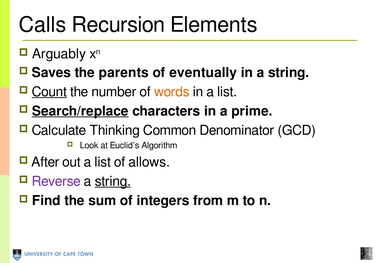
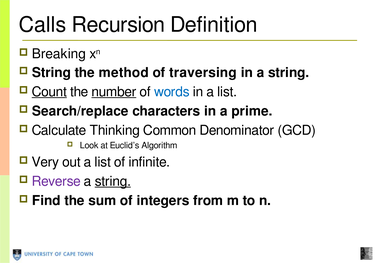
Elements: Elements -> Definition (214, 25)
Arguably: Arguably -> Breaking (59, 54)
Saves: Saves -> String (51, 72)
parents: parents -> method (124, 72)
eventually: eventually -> traversing (203, 72)
number underline: none -> present (114, 92)
words colour: orange -> blue (172, 92)
Search/replace underline: present -> none (80, 111)
After: After -> Very (45, 162)
allows: allows -> infinite (149, 162)
